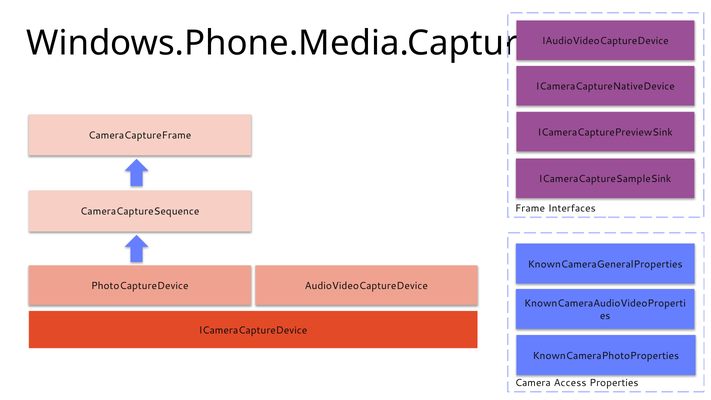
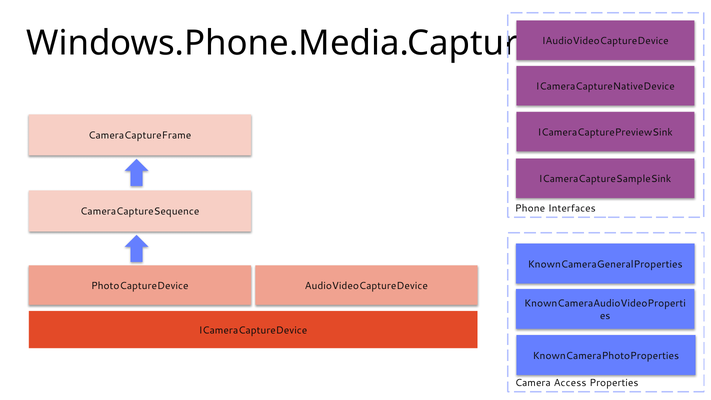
Frame: Frame -> Phone (530, 208)
